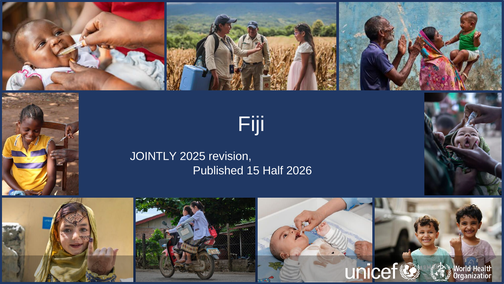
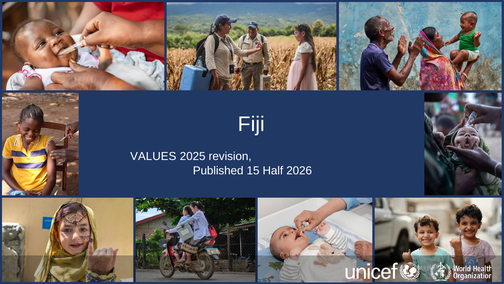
JOINTLY: JOINTLY -> VALUES (153, 156)
